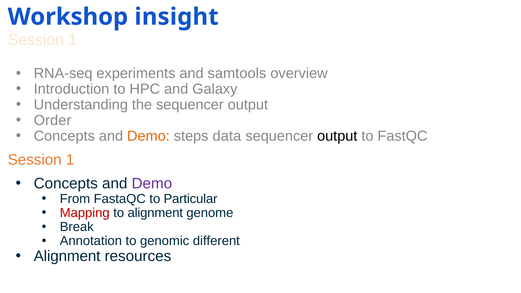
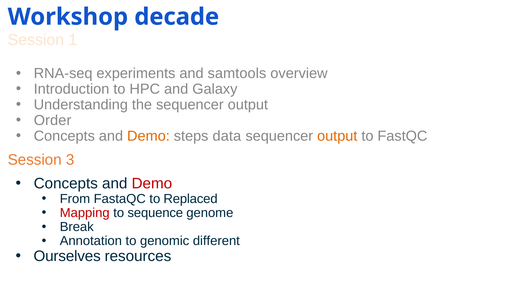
insight: insight -> decade (177, 17)
output colour: black -> orange (337, 136)
1: 1 -> 3 (70, 160)
Demo colour: purple -> red (152, 184)
Particular: Particular -> Replaced (191, 199)
to alignment: alignment -> sequence (155, 213)
Alignment: Alignment -> Ourselves (67, 256)
